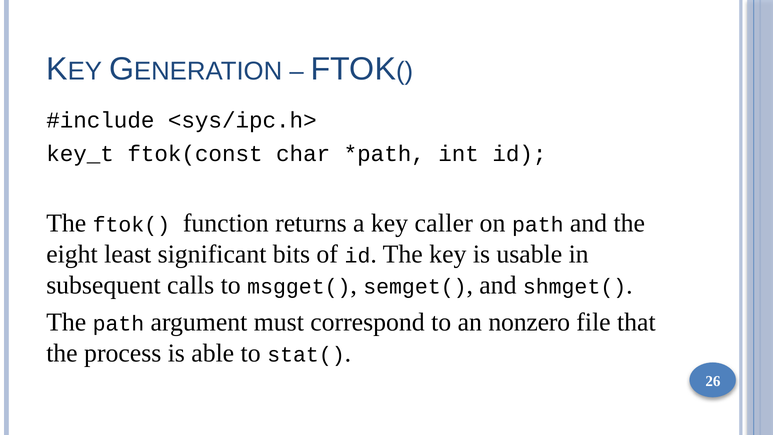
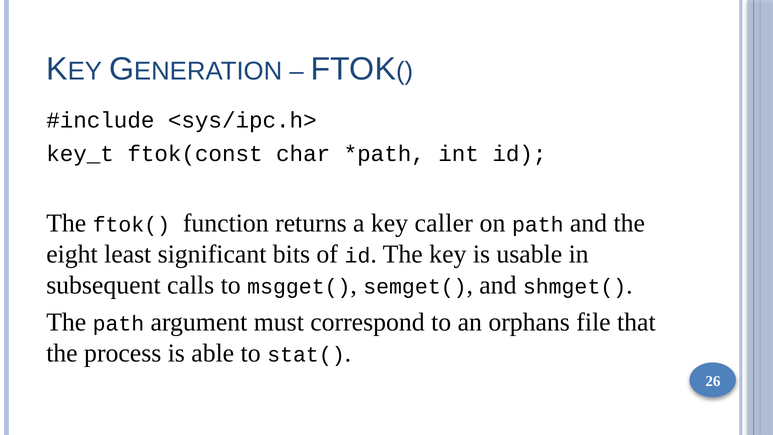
nonzero: nonzero -> orphans (529, 322)
